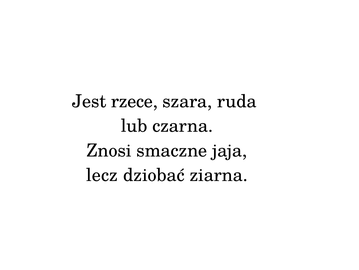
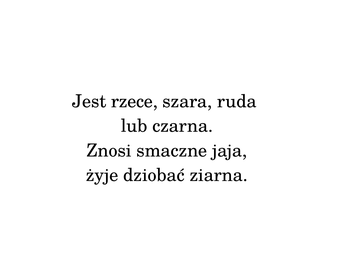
lecz: lecz -> żyje (102, 175)
